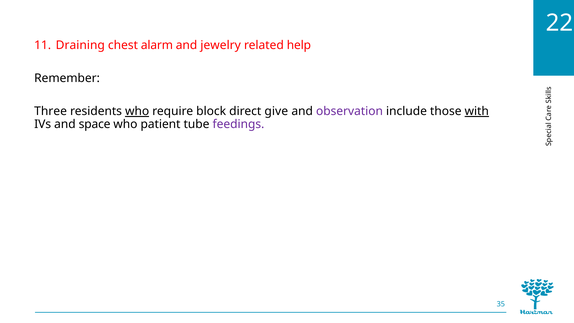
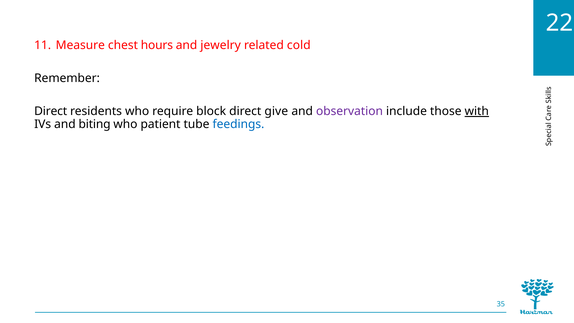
Draining: Draining -> Measure (80, 45)
alarm: alarm -> hours (157, 45)
help: help -> cold (299, 45)
Three: Three -> Direct (51, 111)
who underline: present -> none (137, 111)
space: space -> biting (95, 124)
feedings colour: purple -> blue (238, 124)
